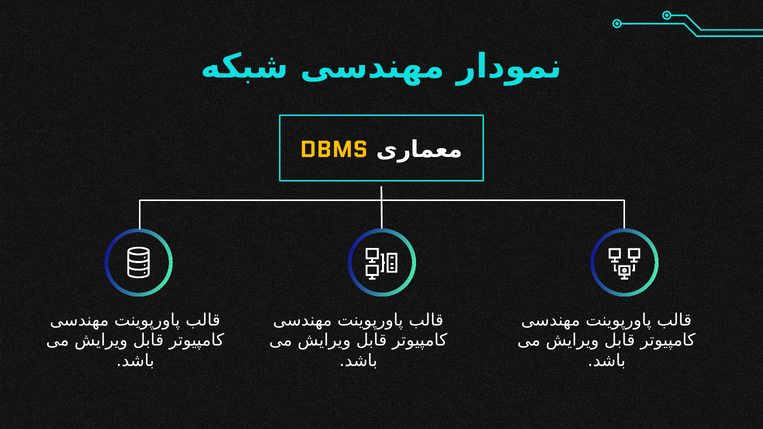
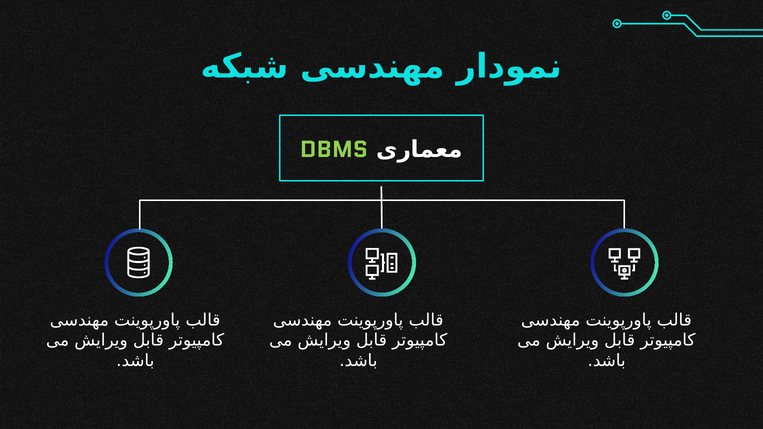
DBMS colour: yellow -> light green (334, 150)
